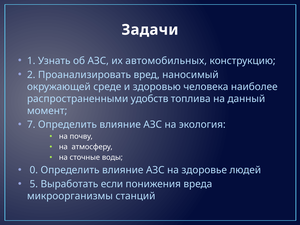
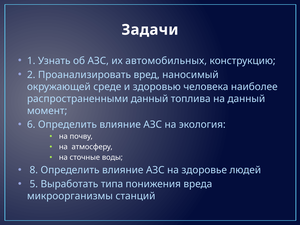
распространенными удобств: удобств -> данный (150, 99)
7: 7 -> 6 (31, 125)
0: 0 -> 8 (34, 170)
если: если -> типа (112, 184)
